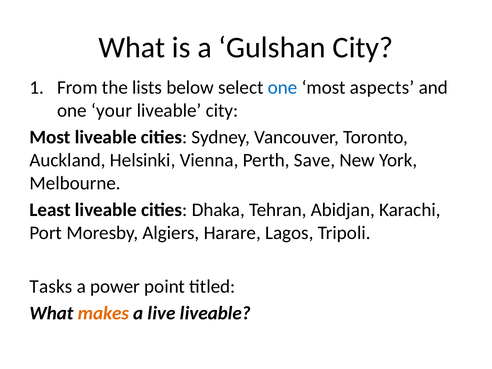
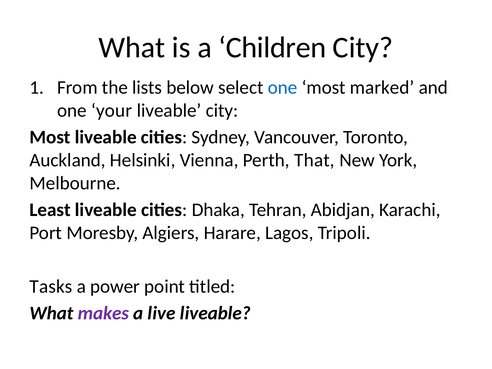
Gulshan: Gulshan -> Children (272, 48)
aspects: aspects -> marked (382, 87)
Save: Save -> That (315, 160)
makes colour: orange -> purple (103, 313)
